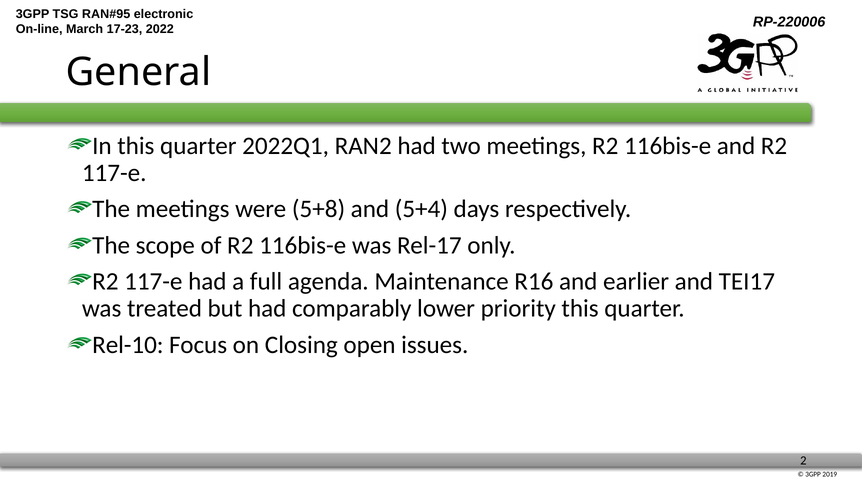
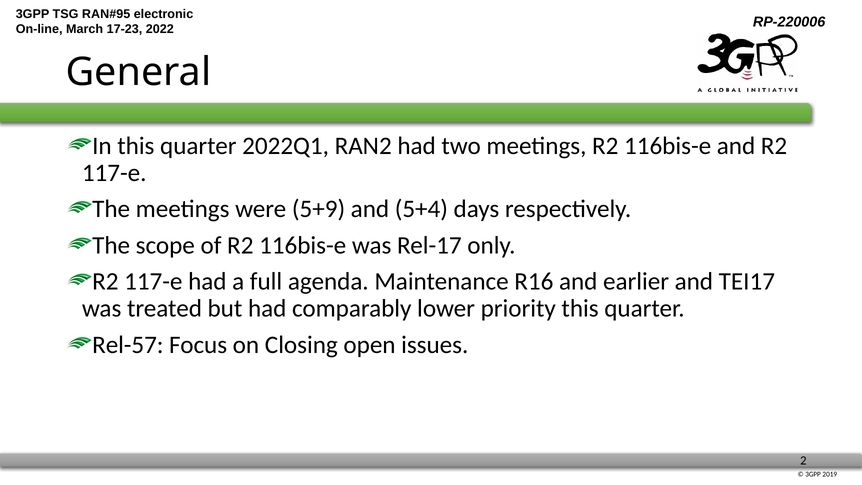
5+8: 5+8 -> 5+9 (319, 209)
Rel-10: Rel-10 -> Rel-57 (128, 345)
